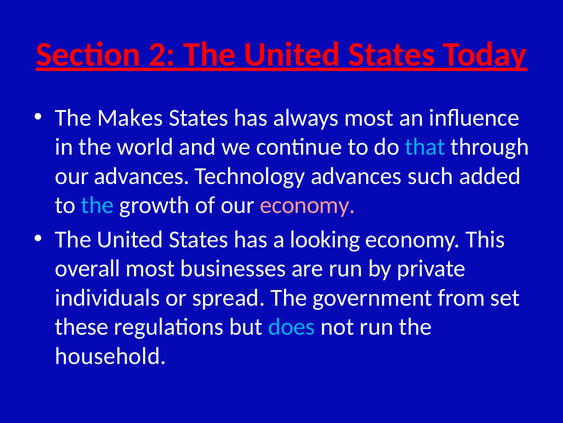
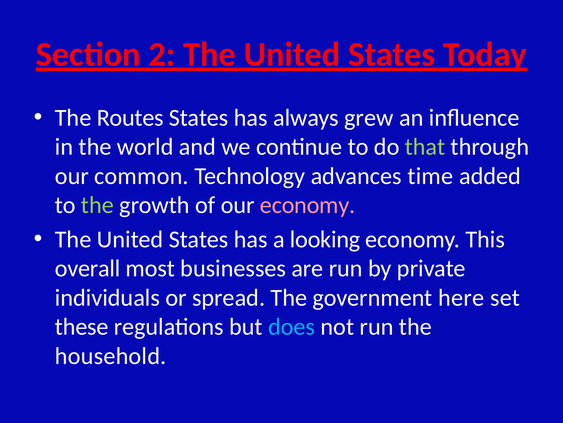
Makes: Makes -> Routes (130, 118)
always most: most -> grew (369, 118)
that colour: light blue -> light green (425, 147)
our advances: advances -> common (141, 176)
such: such -> time (430, 176)
the colour: light blue -> light green (97, 205)
from: from -> here (461, 297)
